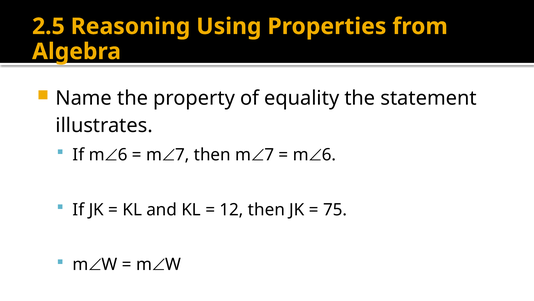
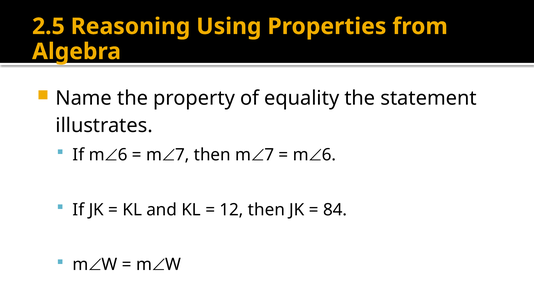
75: 75 -> 84 (335, 209)
